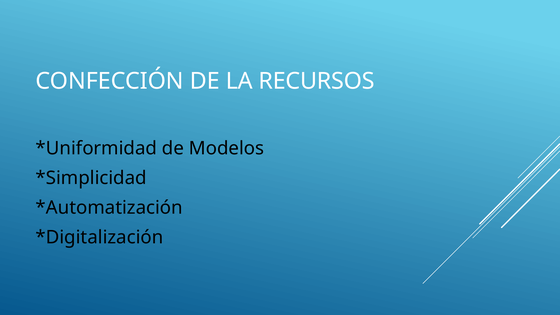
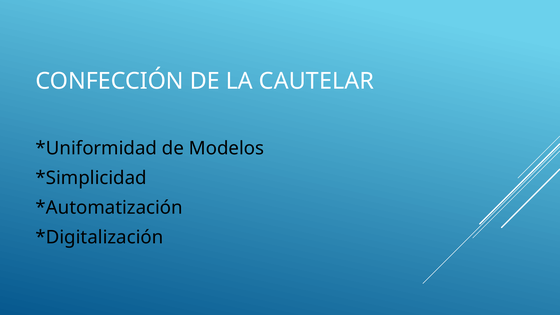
RECURSOS: RECURSOS -> CAUTELAR (316, 81)
